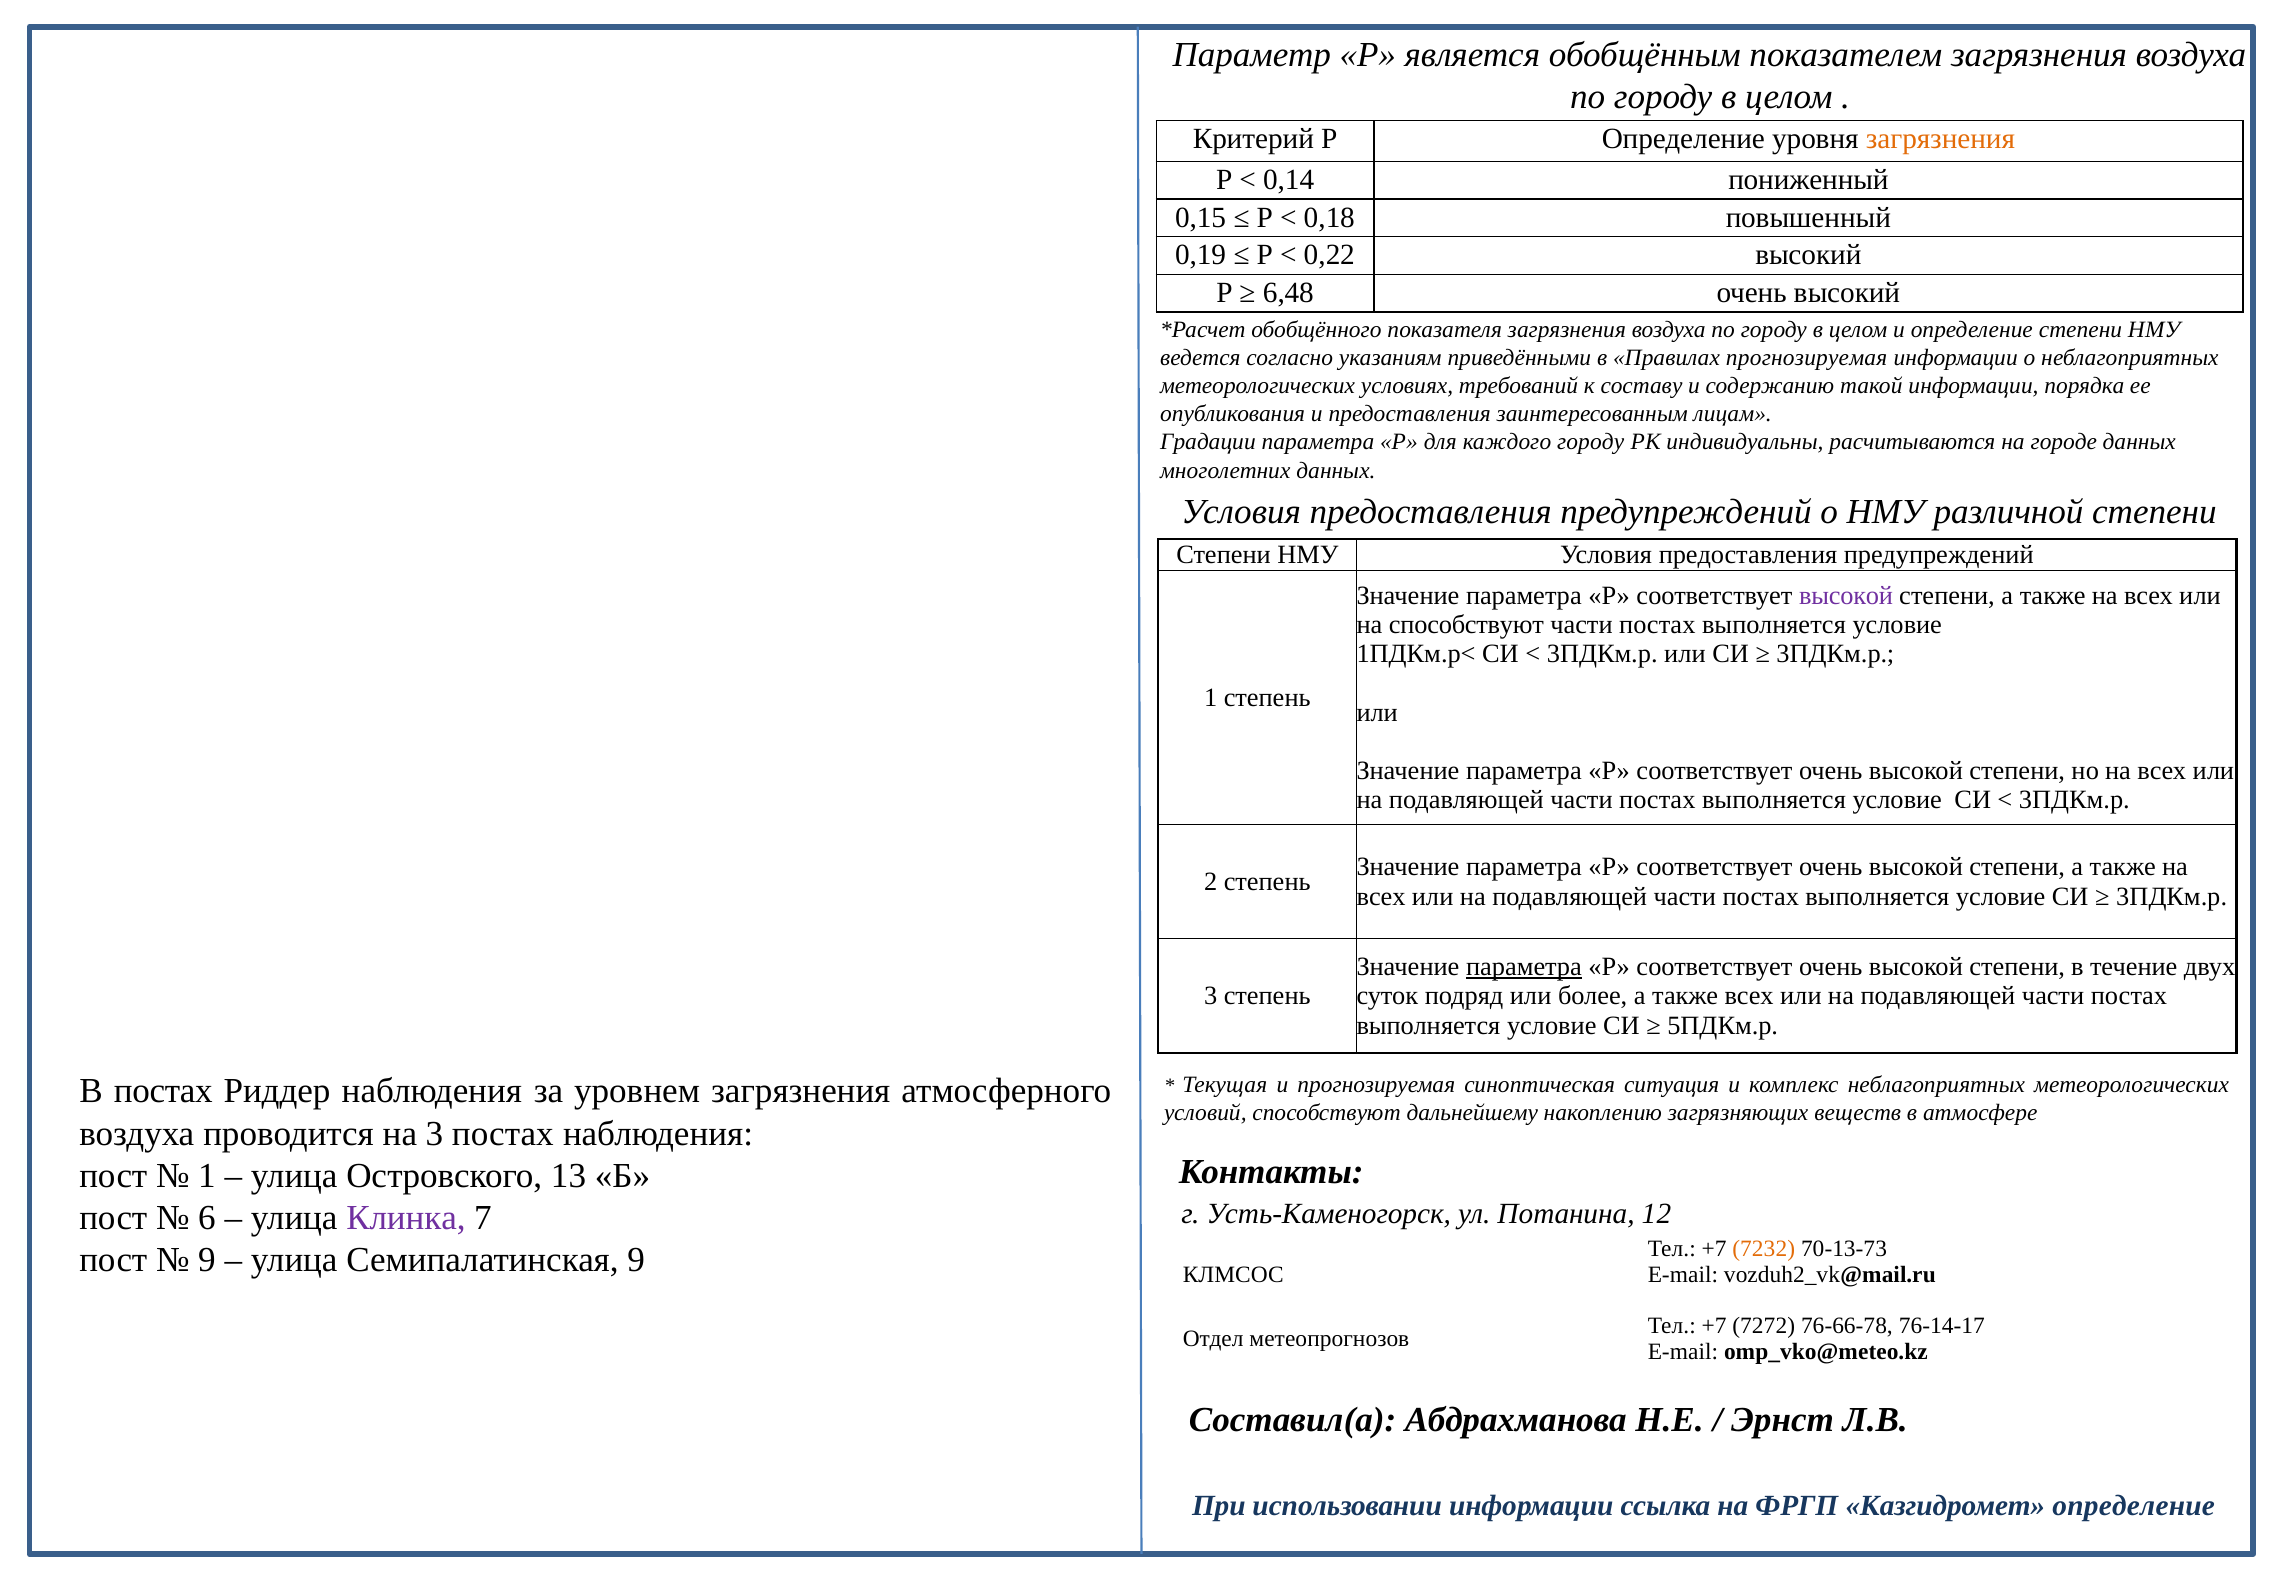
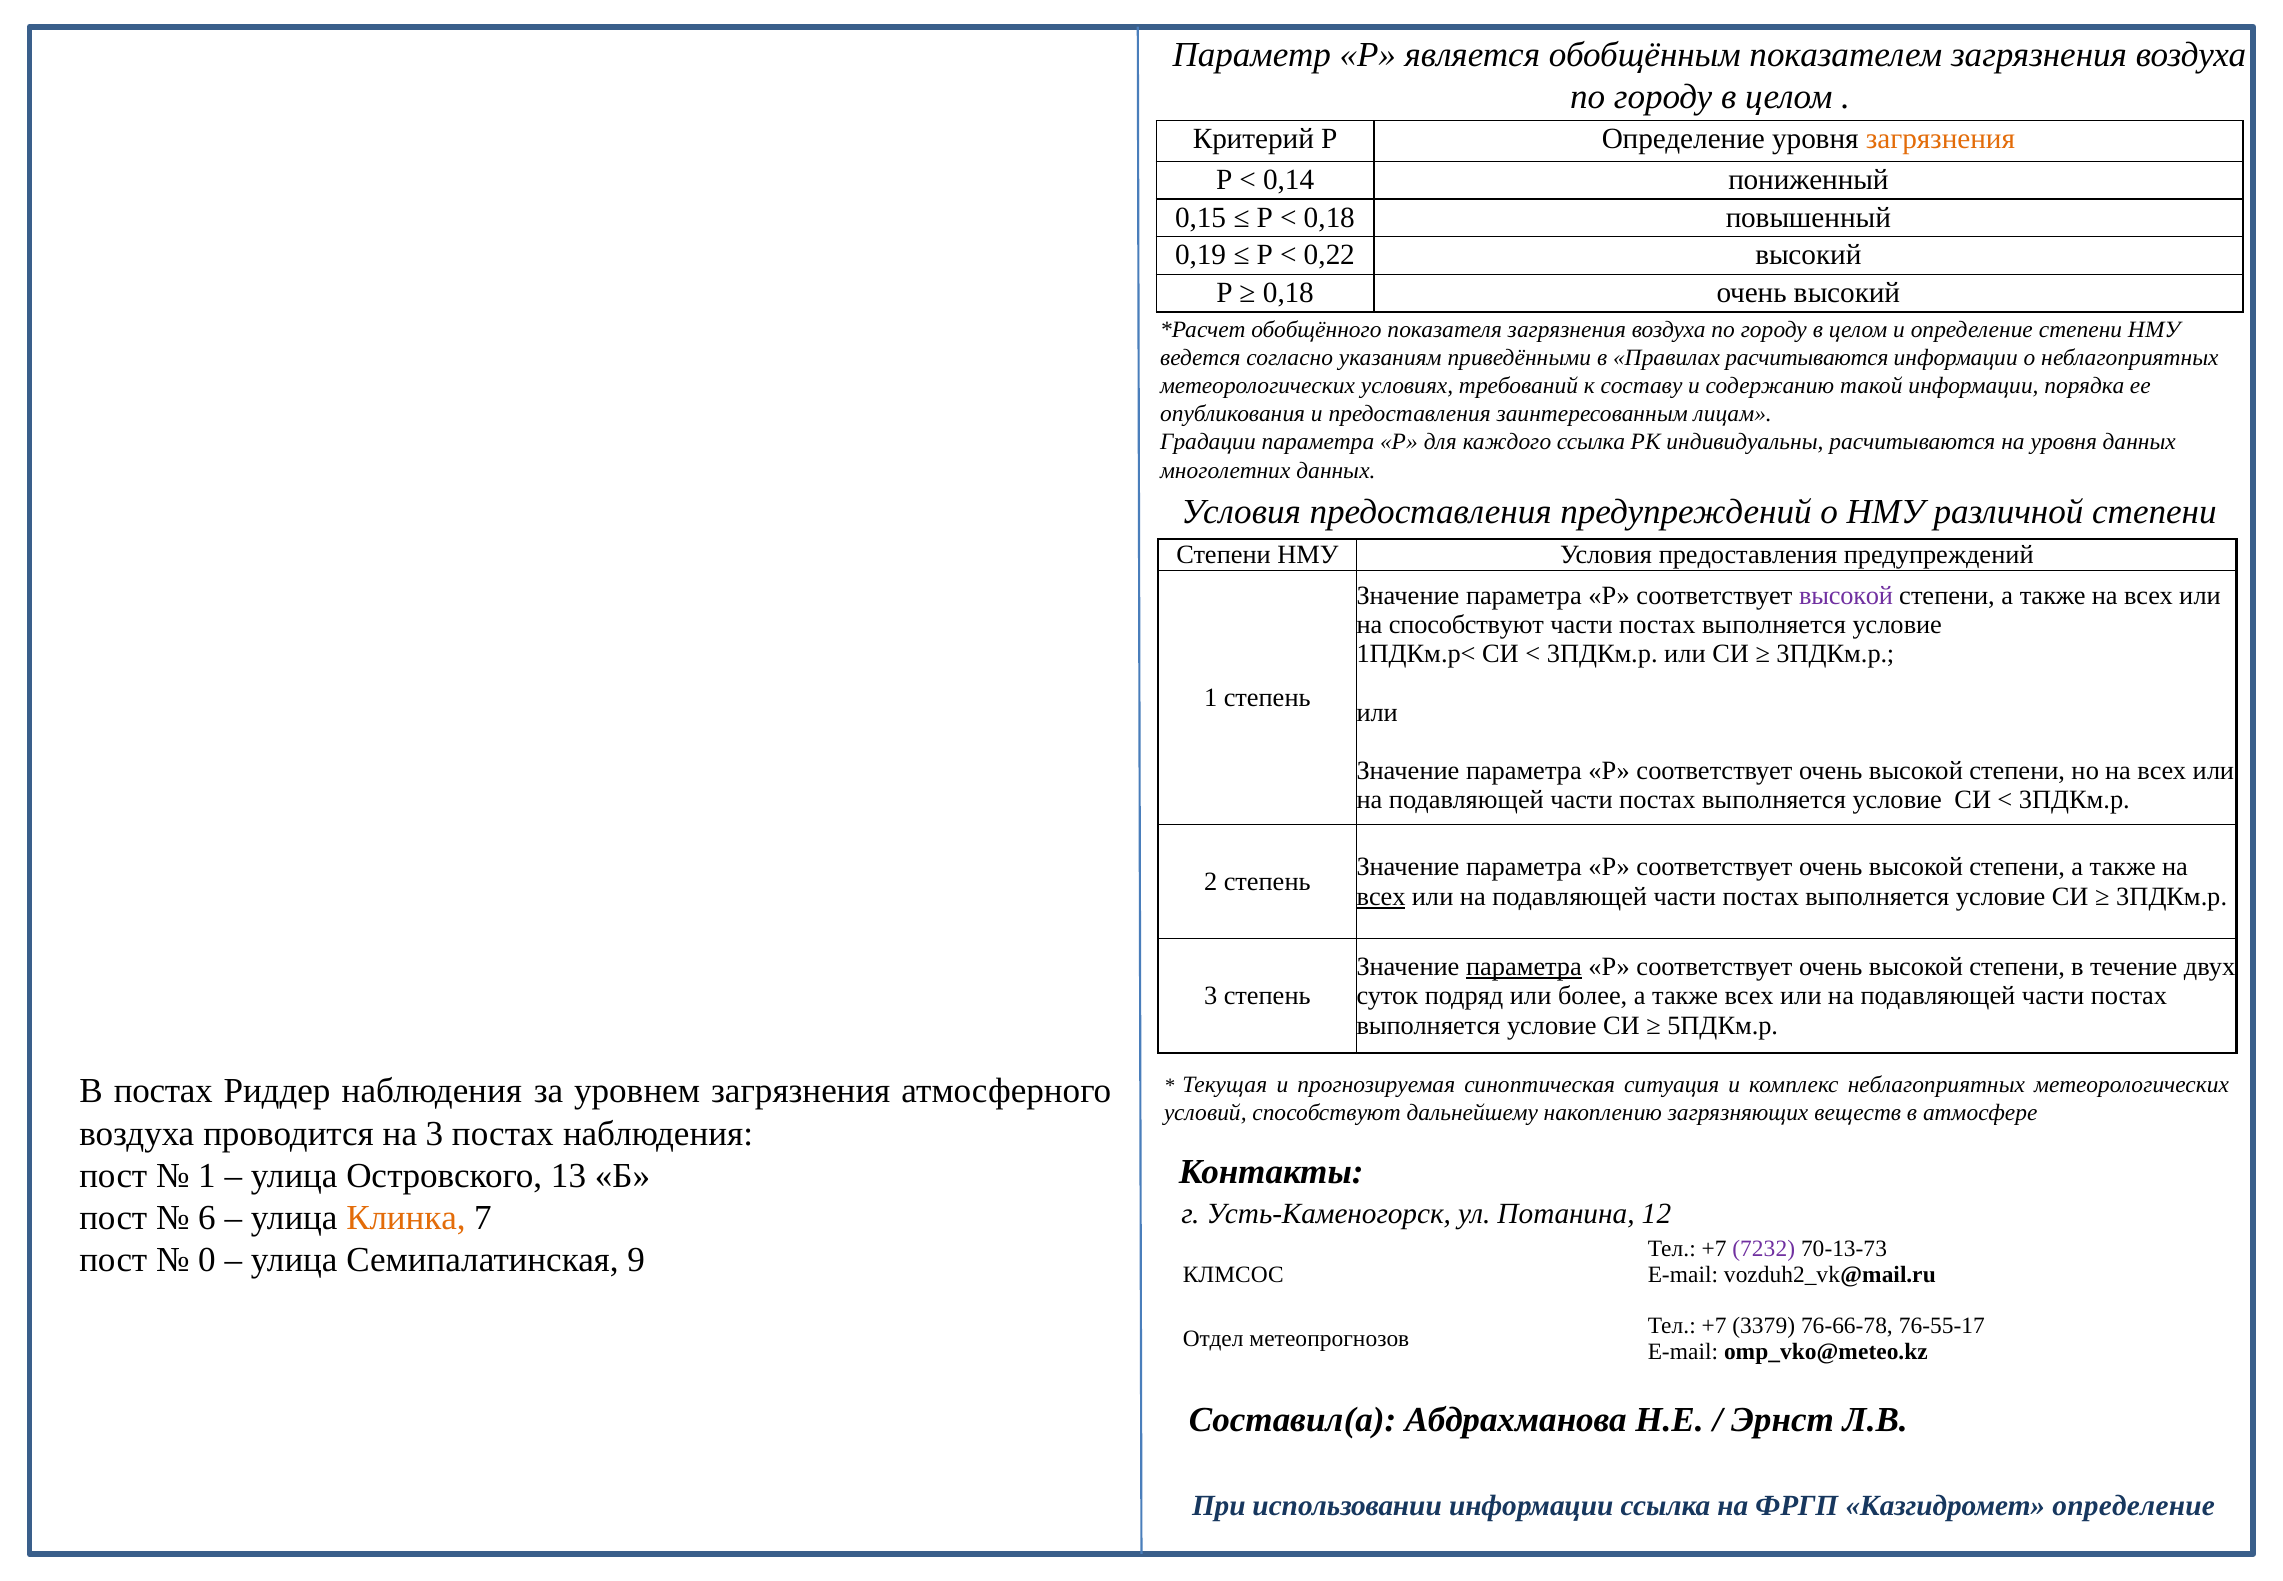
6,48: 6,48 -> 0,18 (1288, 293)
Правилах прогнозируемая: прогнозируемая -> расчитываются (1807, 358)
каждого городу: городу -> ссылка (1591, 442)
на городе: городе -> уровня (2064, 442)
всех underline: none -> present (1381, 896)
Клинка colour: purple -> orange (406, 1217)
7232 colour: orange -> purple (1764, 1248)
9: 9 -> 0 (207, 1260)
7272: 7272 -> 3379 (1764, 1325)
76-14-17: 76-14-17 -> 76-55-17 (1942, 1325)
